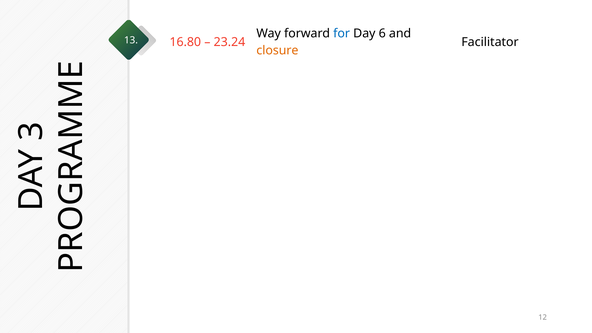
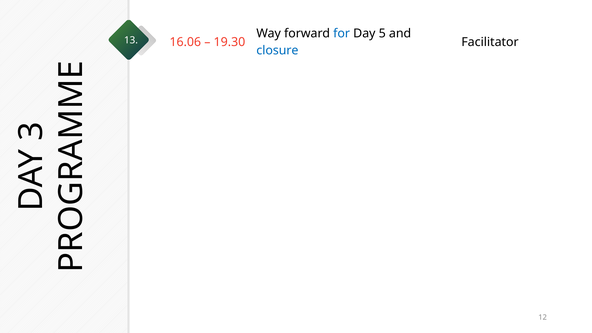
6: 6 -> 5 (382, 34)
16.80: 16.80 -> 16.06 (185, 42)
23.24: 23.24 -> 19.30 (229, 42)
closure colour: orange -> blue (277, 50)
